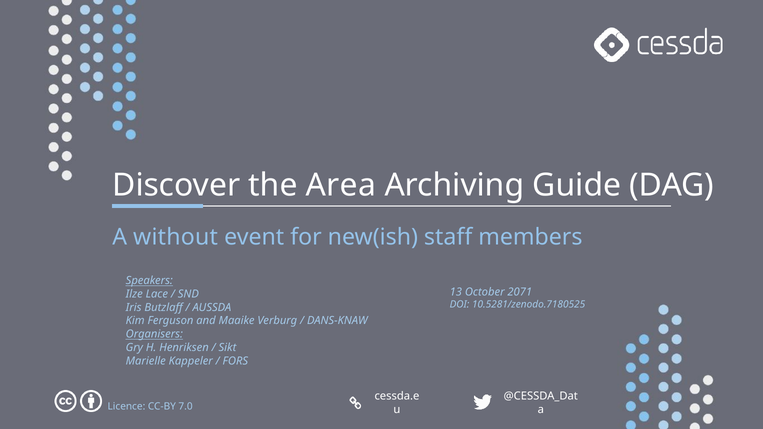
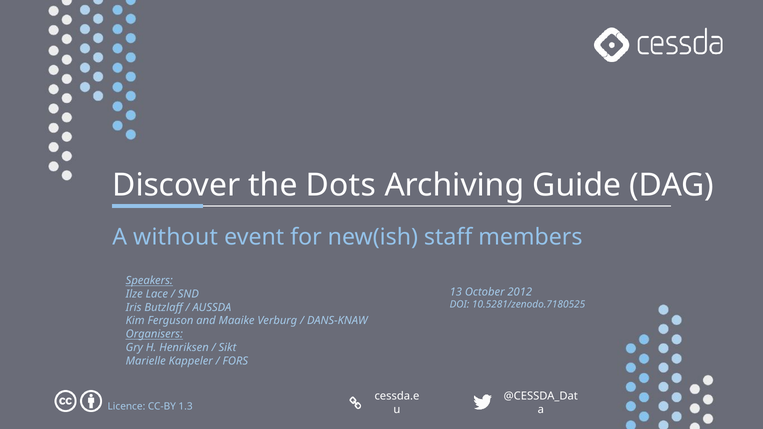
Area: Area -> Dots (341, 185)
2071: 2071 -> 2012 (520, 292)
7.0: 7.0 -> 1.3 (186, 406)
